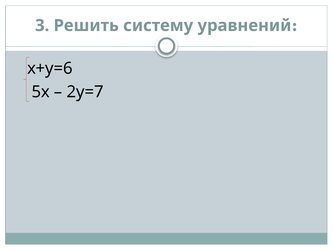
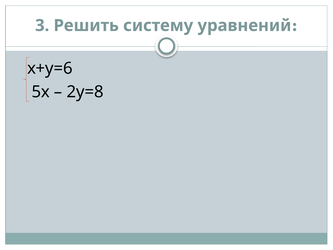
2у=7: 2у=7 -> 2у=8 (85, 92)
